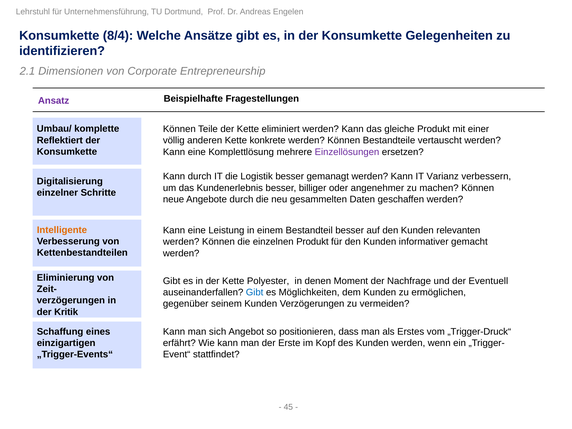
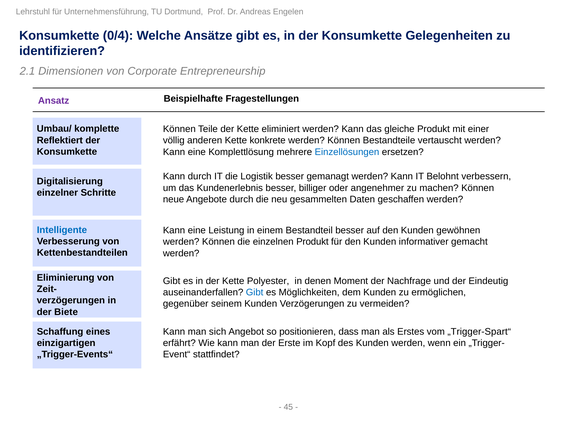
8/4: 8/4 -> 0/4 (118, 36)
Einzellösungen colour: purple -> blue (347, 152)
Varianz: Varianz -> Belohnt (443, 176)
Intelligente colour: orange -> blue (62, 230)
relevanten: relevanten -> gewöhnen (458, 230)
Eventuell: Eventuell -> Eindeutig (488, 281)
Kritik: Kritik -> Biete (66, 312)
„Trigger-Druck“: „Trigger-Druck“ -> „Trigger-Spart“ (479, 332)
